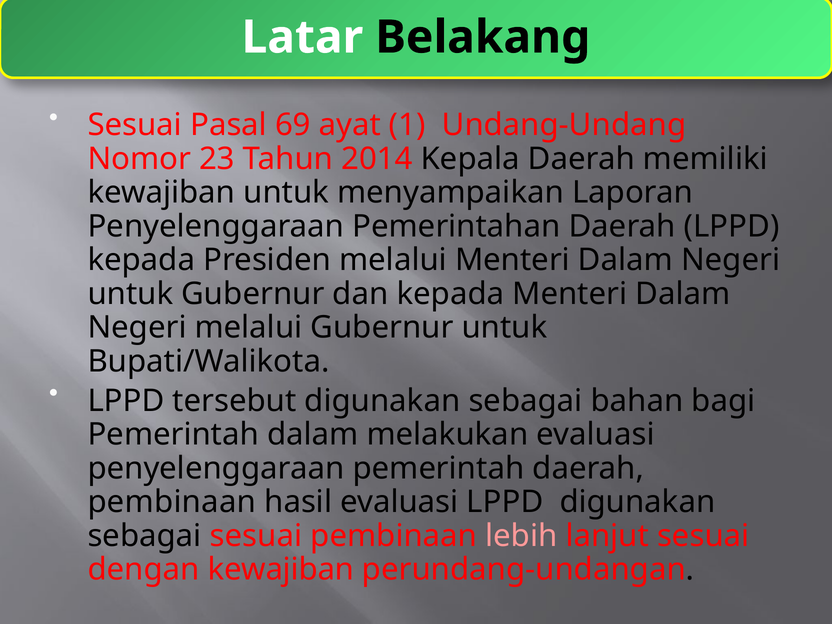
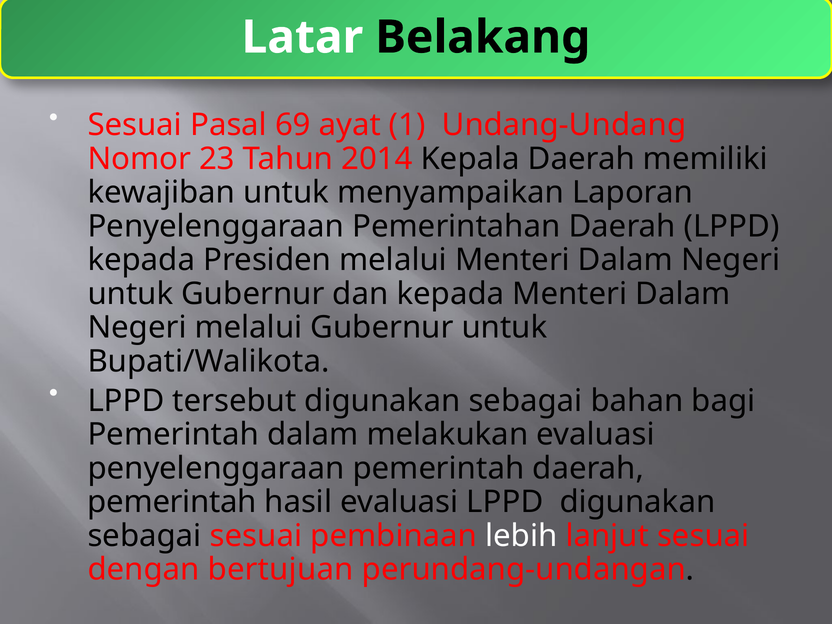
pembinaan: pembinaan -> pemerintah (172, 502)
lebih colour: pink -> white (521, 536)
dengan kewajiban: kewajiban -> bertujuan (281, 570)
